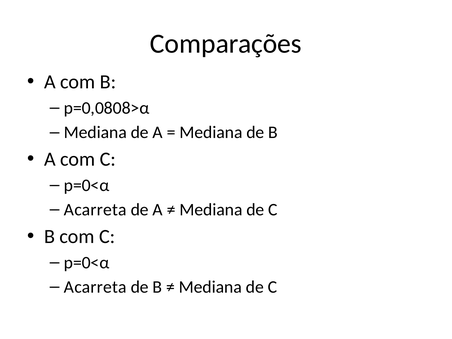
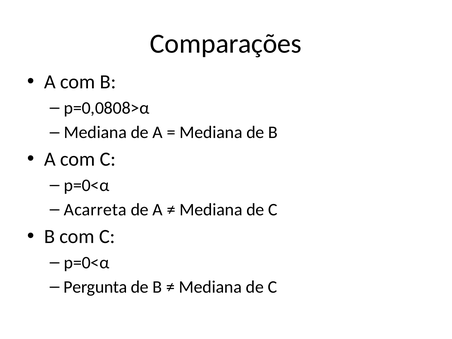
Acarreta: Acarreta -> Pergunta (95, 287)
